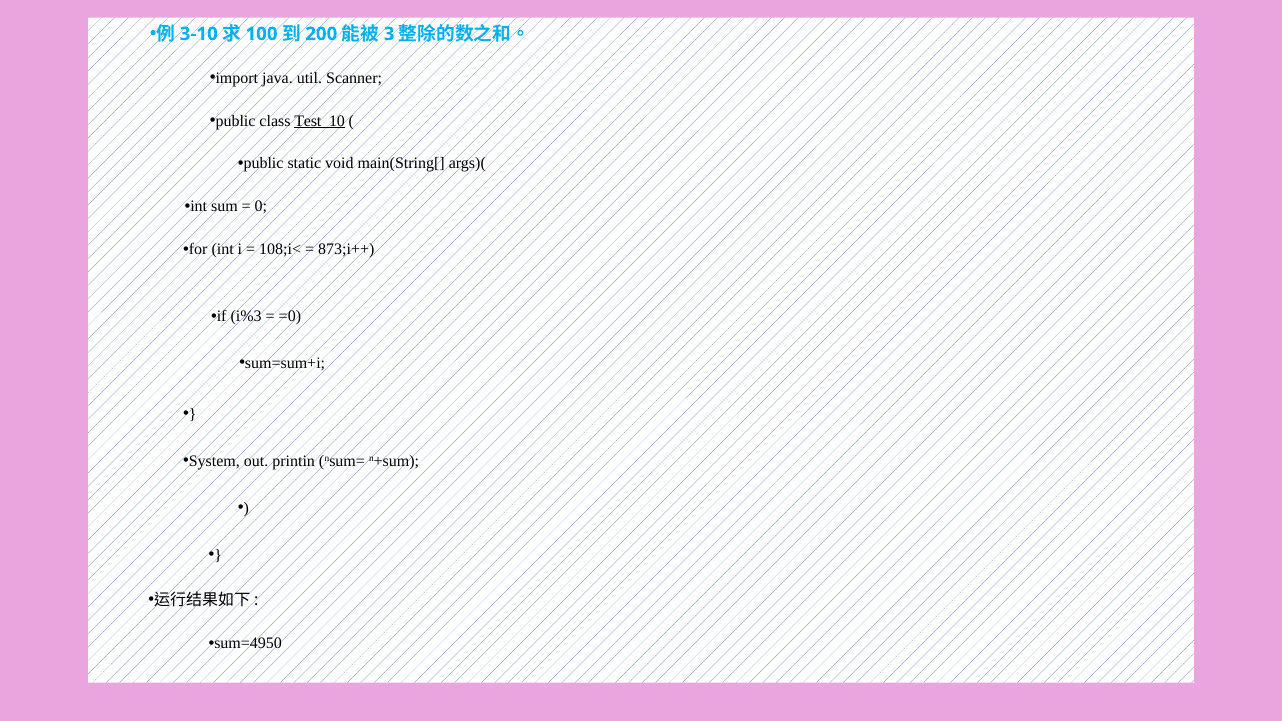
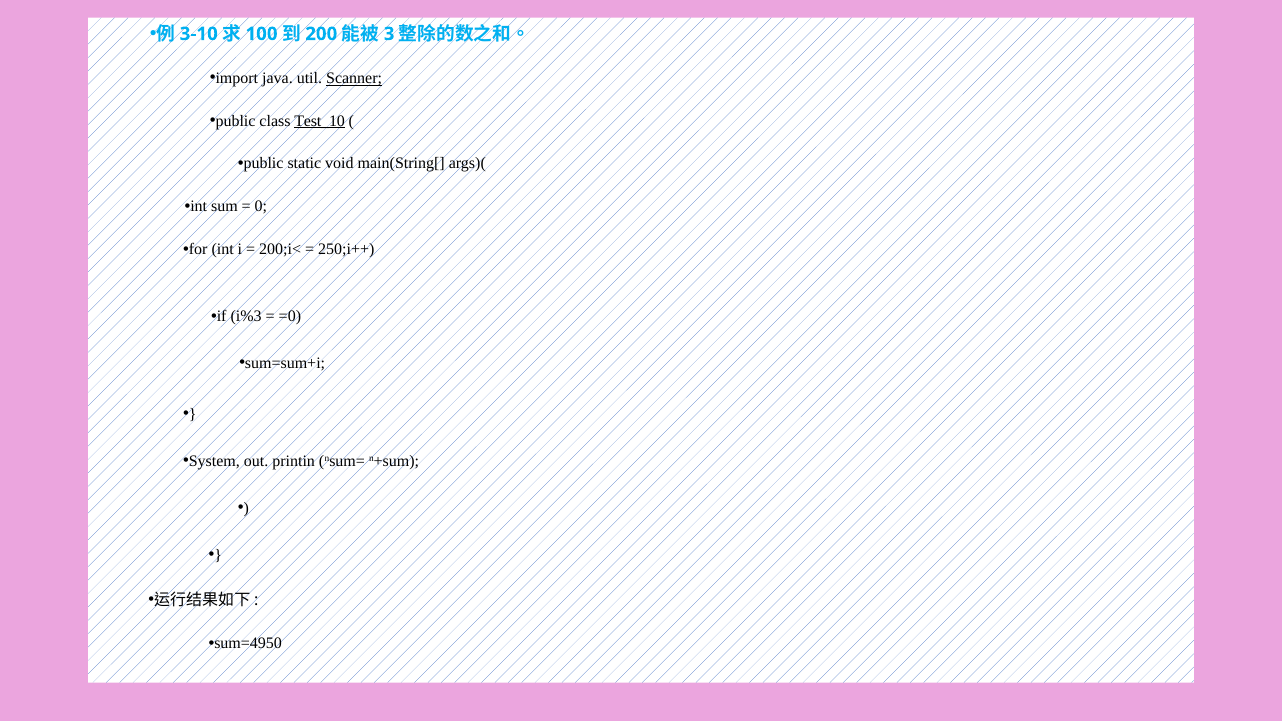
Scanner underline: none -> present (354, 78)
108;i<: 108;i< -> 200;i< (280, 249)
873;i++: 873;i++ -> 250;i++ (346, 249)
